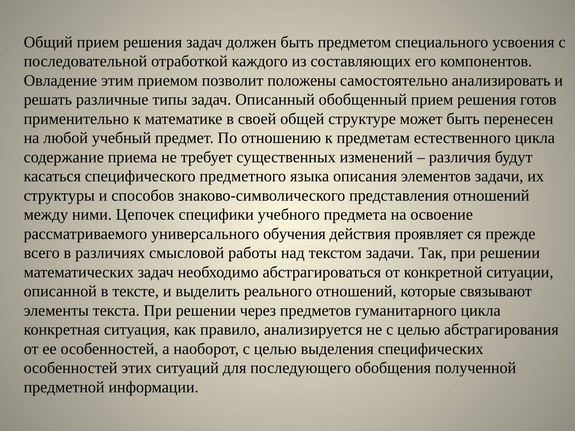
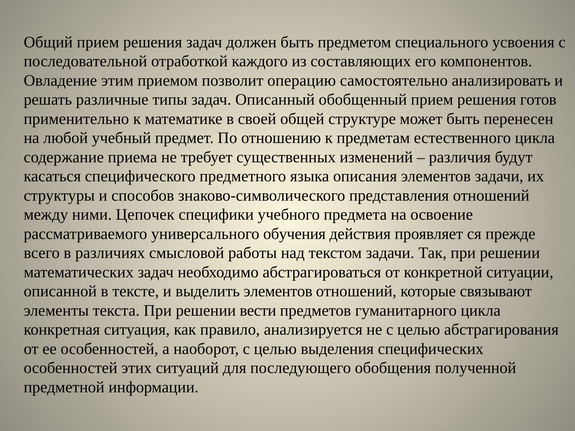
положены: положены -> операцию (302, 81)
выделить реального: реального -> элементов (278, 292)
через: через -> вести (258, 311)
